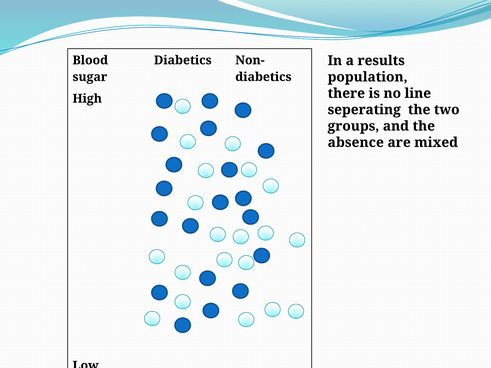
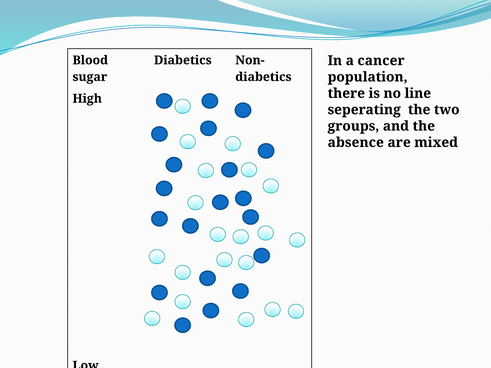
results: results -> cancer (381, 61)
